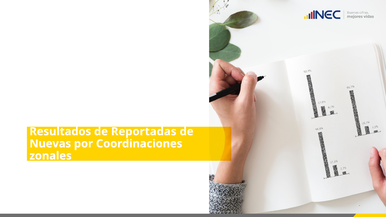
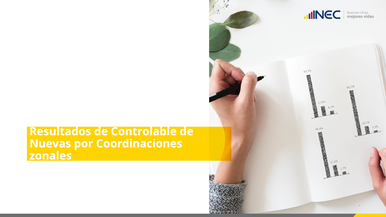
Reportadas: Reportadas -> Controlable (144, 132)
